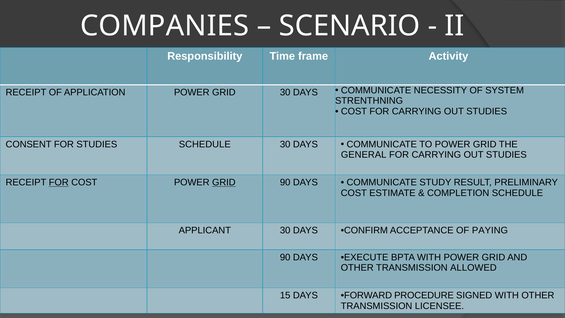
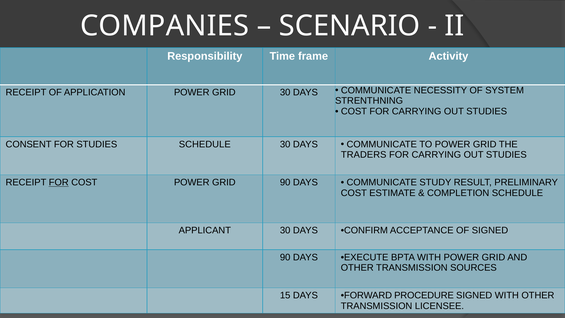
GENERAL: GENERAL -> TRADERS (364, 155)
GRID underline: present -> none (224, 182)
OF PAYING: PAYING -> SIGNED (490, 230)
ALLOWED: ALLOWED -> SOURCES (473, 268)
